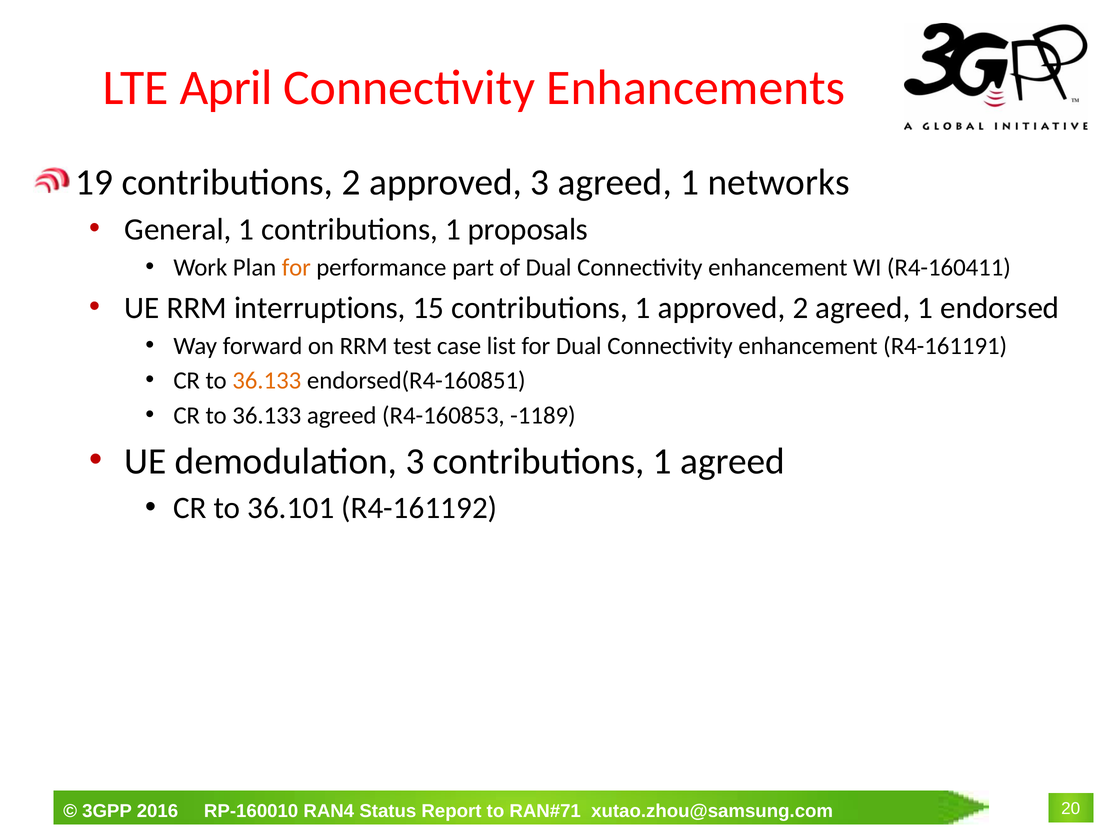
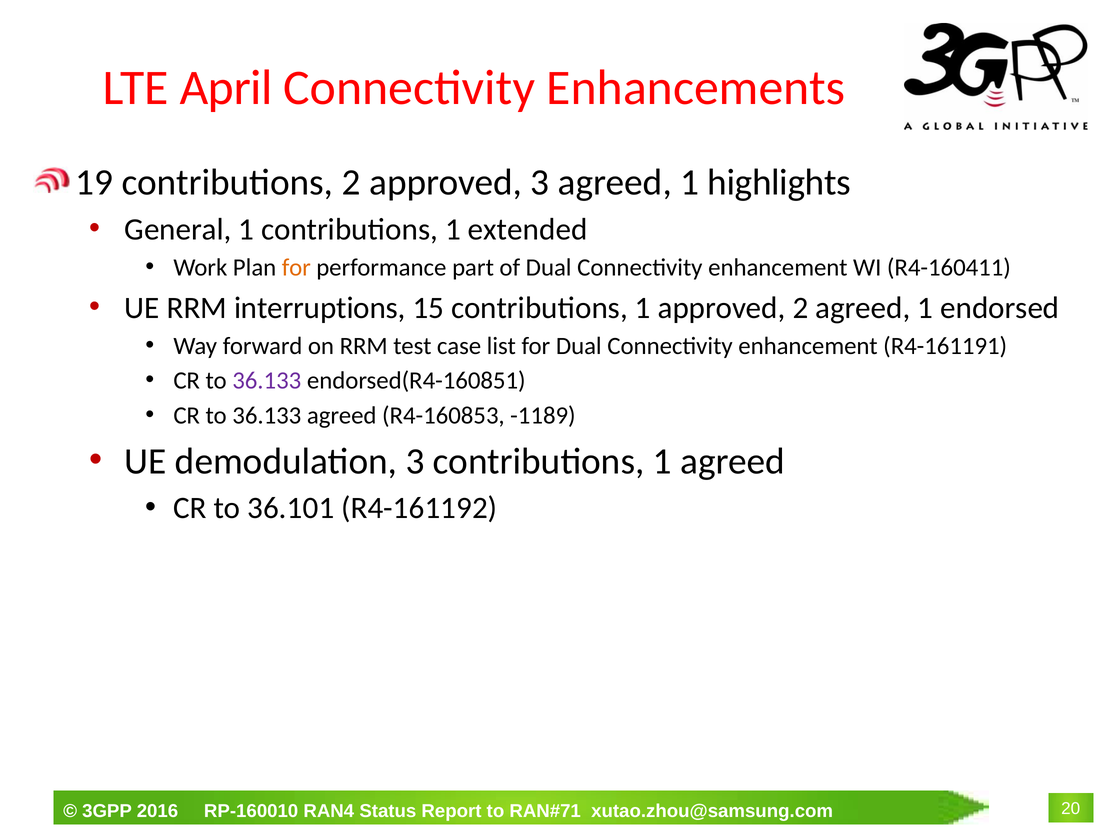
networks: networks -> highlights (779, 182)
proposals: proposals -> extended (528, 229)
36.133 colour: orange -> purple (267, 381)
